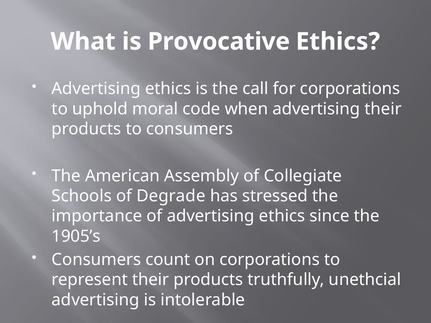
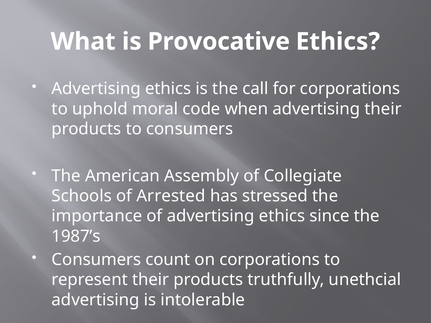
Degrade: Degrade -> Arrested (171, 196)
1905’s: 1905’s -> 1987’s (76, 236)
